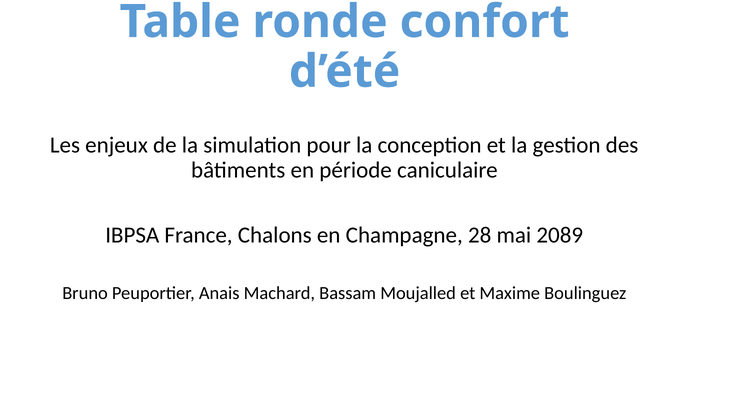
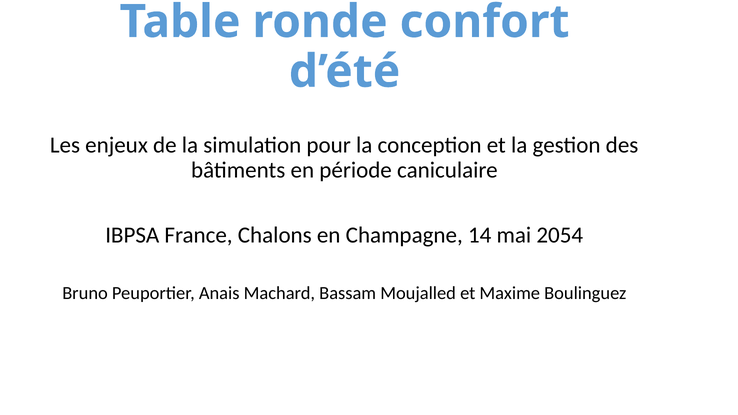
28: 28 -> 14 (480, 235)
2089: 2089 -> 2054 (560, 235)
